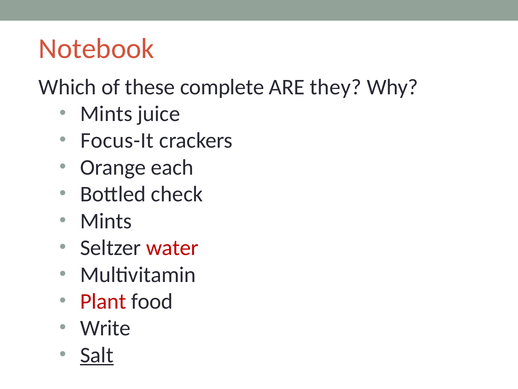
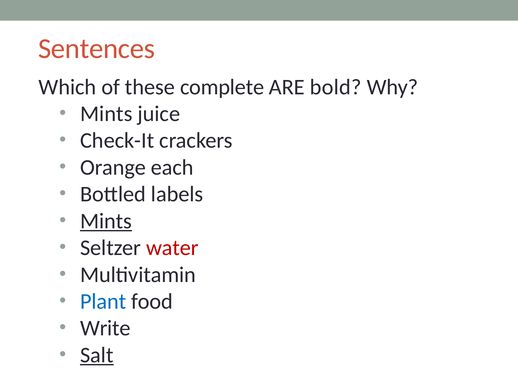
Notebook: Notebook -> Sentences (97, 49)
they: they -> bold (336, 87)
Focus-It: Focus-It -> Check-It (117, 140)
check: check -> labels (177, 194)
Mints underline: none -> present (106, 221)
Plant colour: red -> blue (103, 301)
